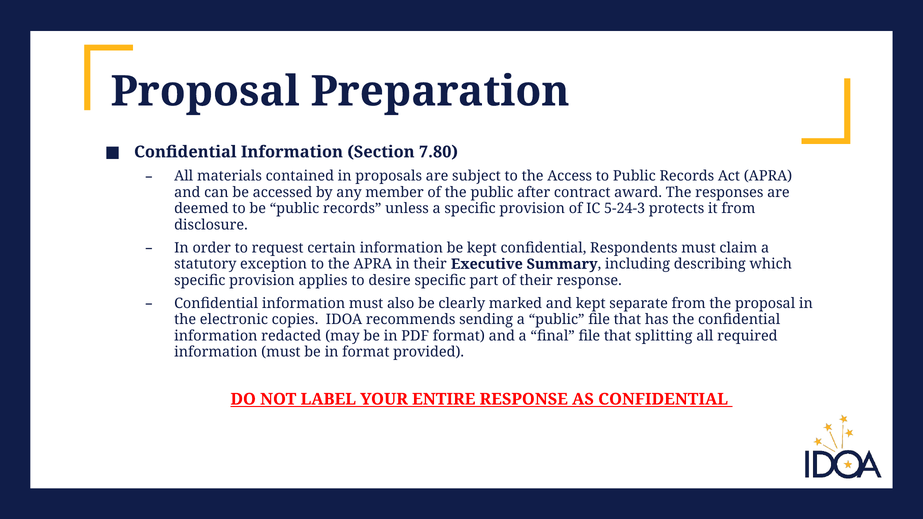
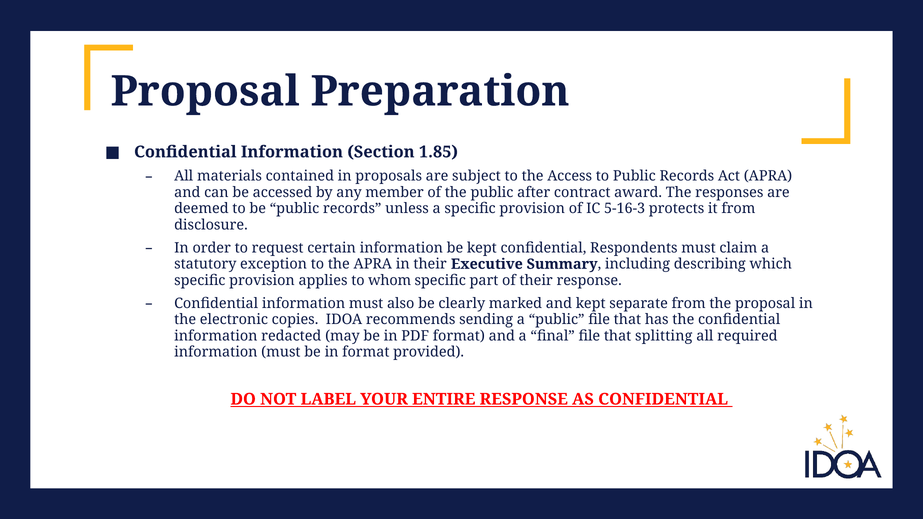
7.80: 7.80 -> 1.85 (438, 152)
5-24-3: 5-24-3 -> 5-16-3 (625, 209)
desire: desire -> whom (390, 280)
